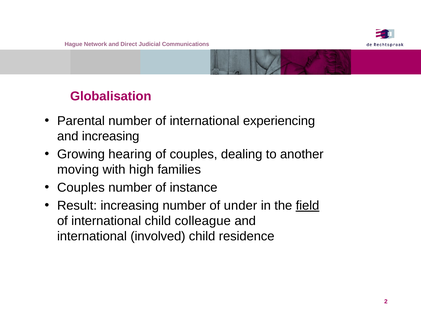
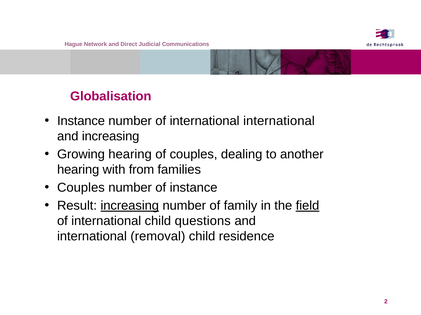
Parental: Parental -> Instance (81, 121)
international experiencing: experiencing -> international (279, 121)
moving: moving -> hearing (78, 170)
high: high -> from (142, 170)
increasing underline: none -> present (130, 206)
under: under -> family (241, 206)
colleague: colleague -> questions (203, 222)
involved: involved -> removal (158, 237)
